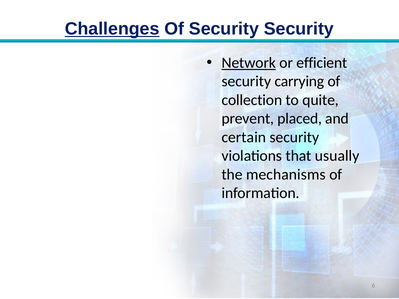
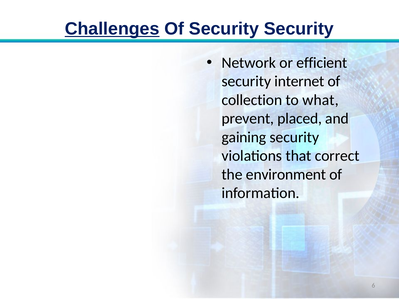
Network underline: present -> none (249, 63)
carrying: carrying -> internet (299, 81)
quite: quite -> what (321, 100)
certain: certain -> gaining (244, 137)
usually: usually -> correct (337, 156)
mechanisms: mechanisms -> environment (286, 175)
